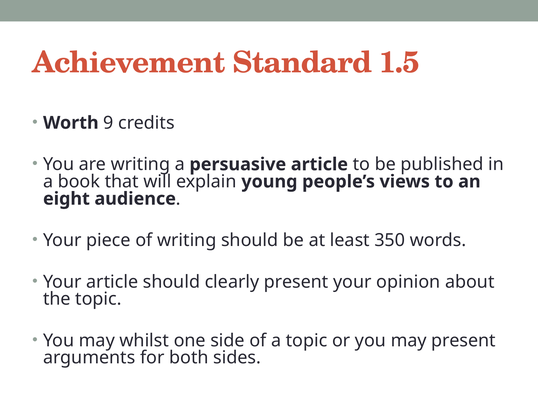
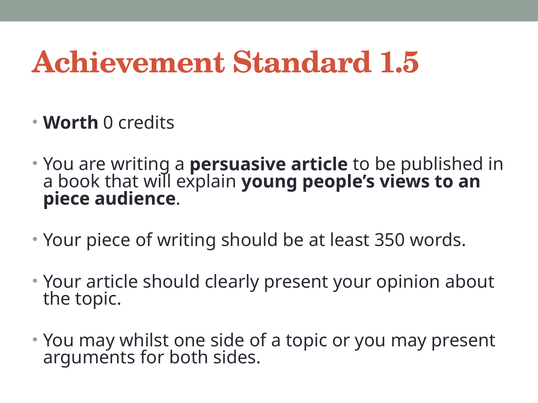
9: 9 -> 0 (108, 123)
eight: eight -> piece (66, 199)
